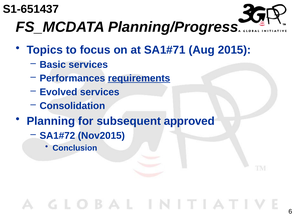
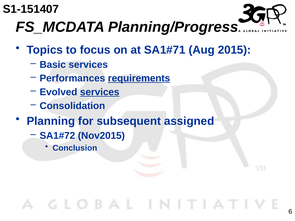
S1-651437: S1-651437 -> S1-151407 (31, 9)
services underline: none -> present (100, 92)
approved: approved -> assigned (189, 121)
